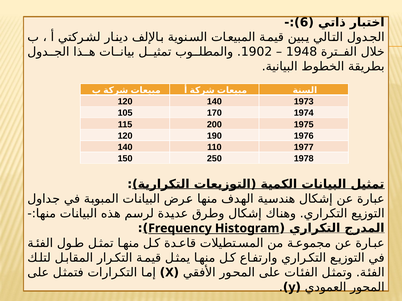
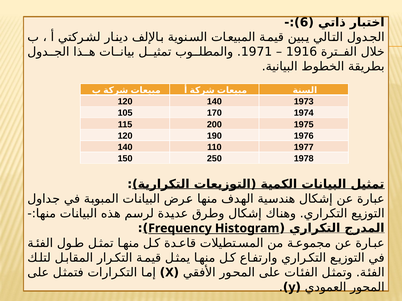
1902: 1902 -> 1971 (257, 52)
1948: 1948 -> 1916 (302, 52)
